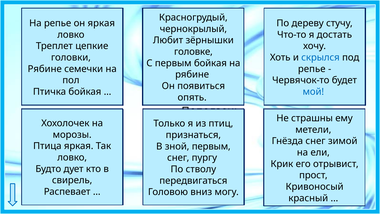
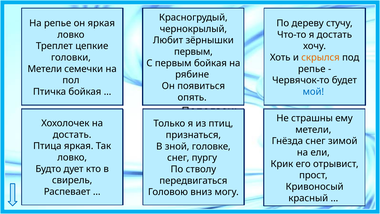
головке: головке -> первым (193, 52)
скрылся colour: blue -> orange (320, 57)
Рябине: Рябине -> Метели (45, 69)
морозы: морозы -> достать (72, 134)
зной первым: первым -> головке (211, 146)
